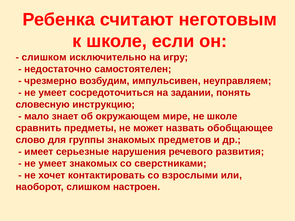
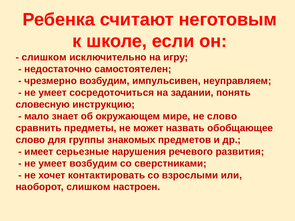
не школе: школе -> слово (222, 116)
умеет знакомых: знакомых -> возбудим (93, 164)
